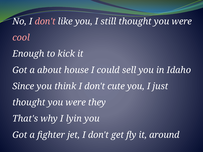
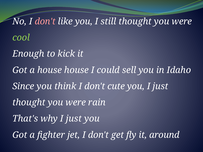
cool colour: pink -> light green (21, 38)
a about: about -> house (50, 70)
they: they -> rain (97, 103)
why I lyin: lyin -> just (74, 119)
